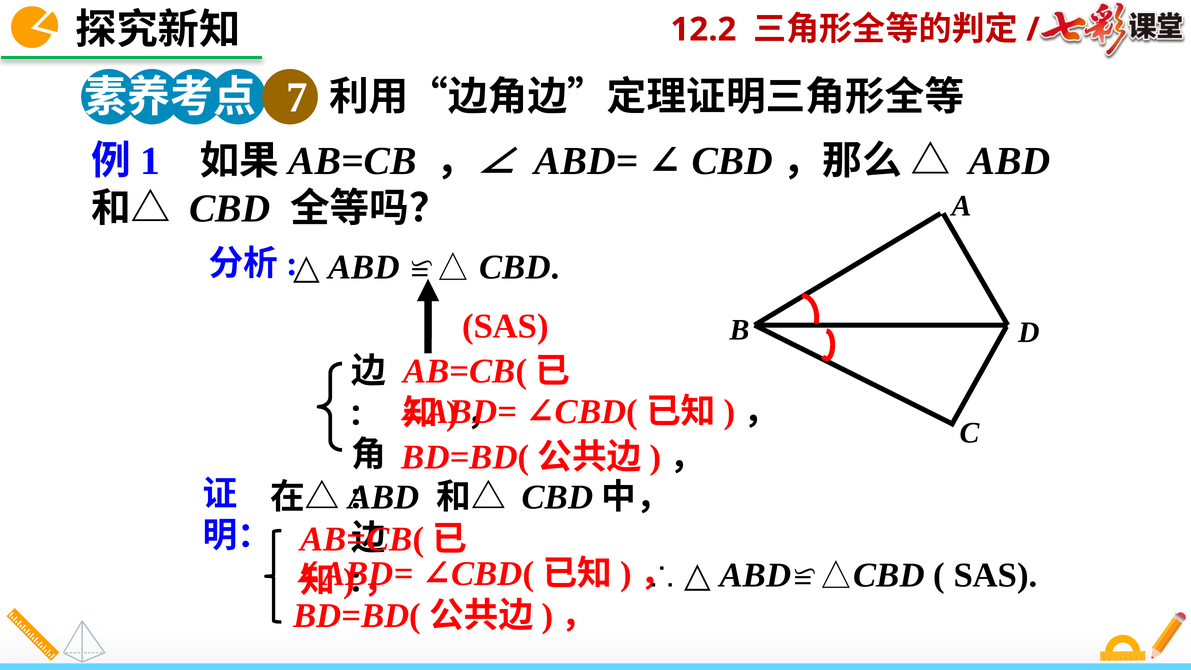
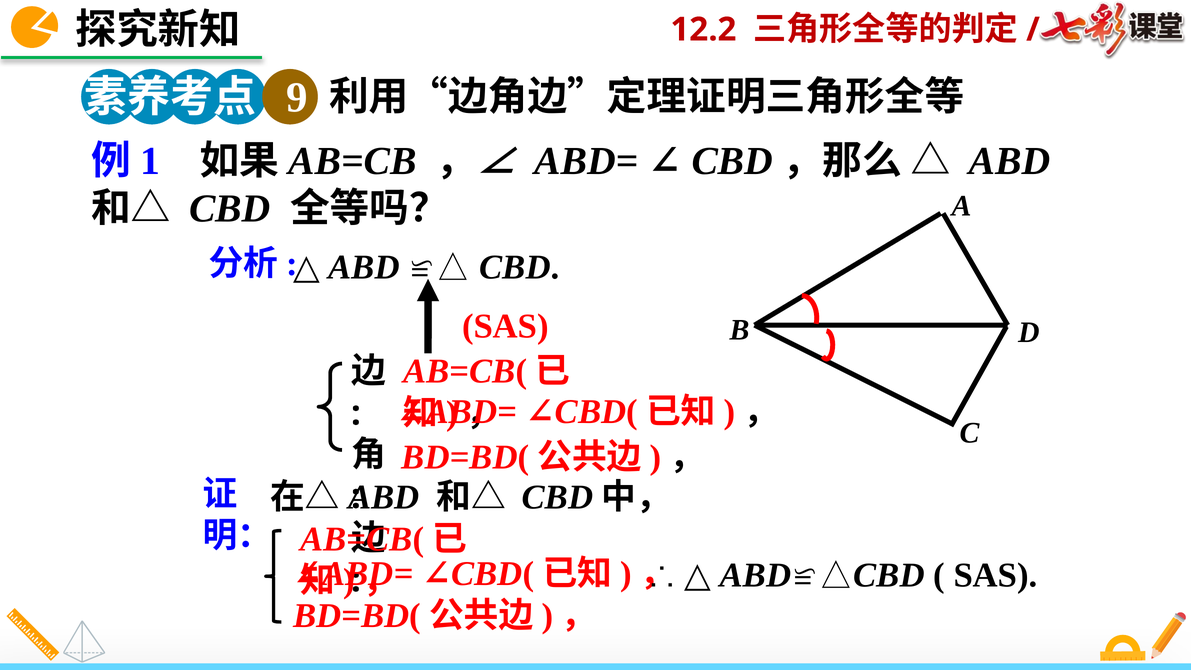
7: 7 -> 9 (297, 98)
